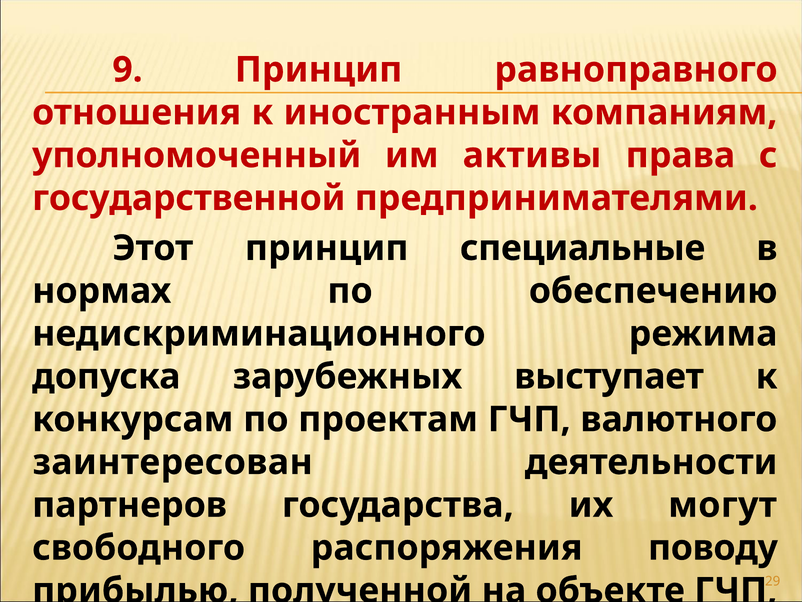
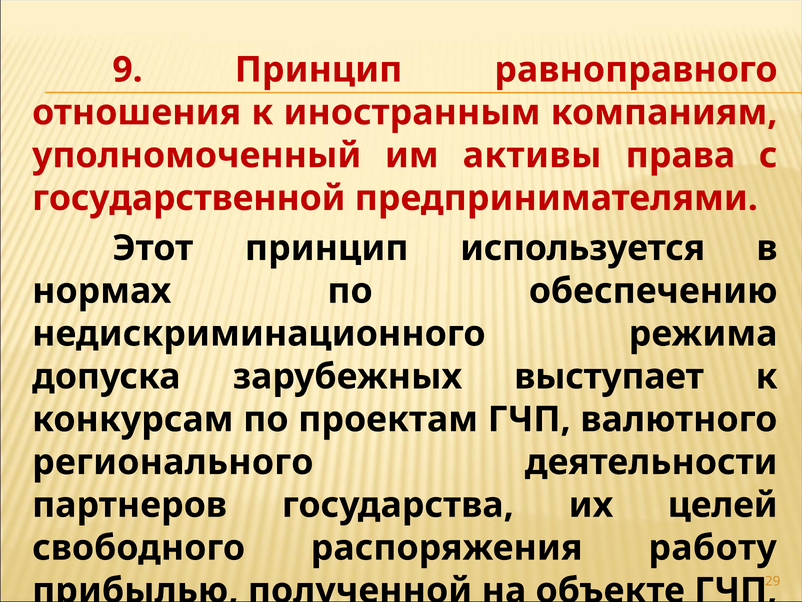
специальные: специальные -> используется (583, 248)
заинтересован: заинтересован -> регионального (173, 462)
могут: могут -> целей (723, 505)
поводу: поводу -> работу (713, 547)
